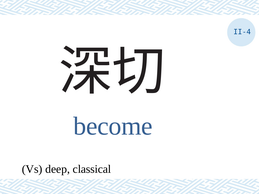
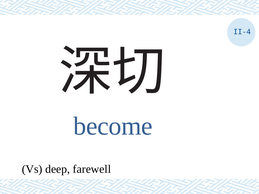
classical: classical -> farewell (92, 169)
